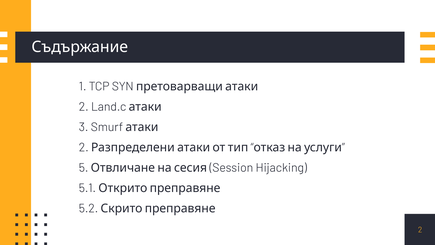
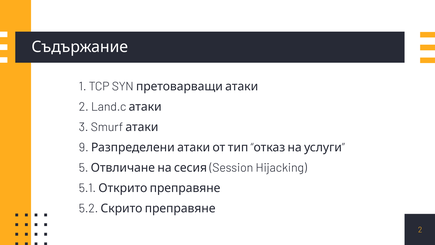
2: 2 -> 9 (84, 147)
